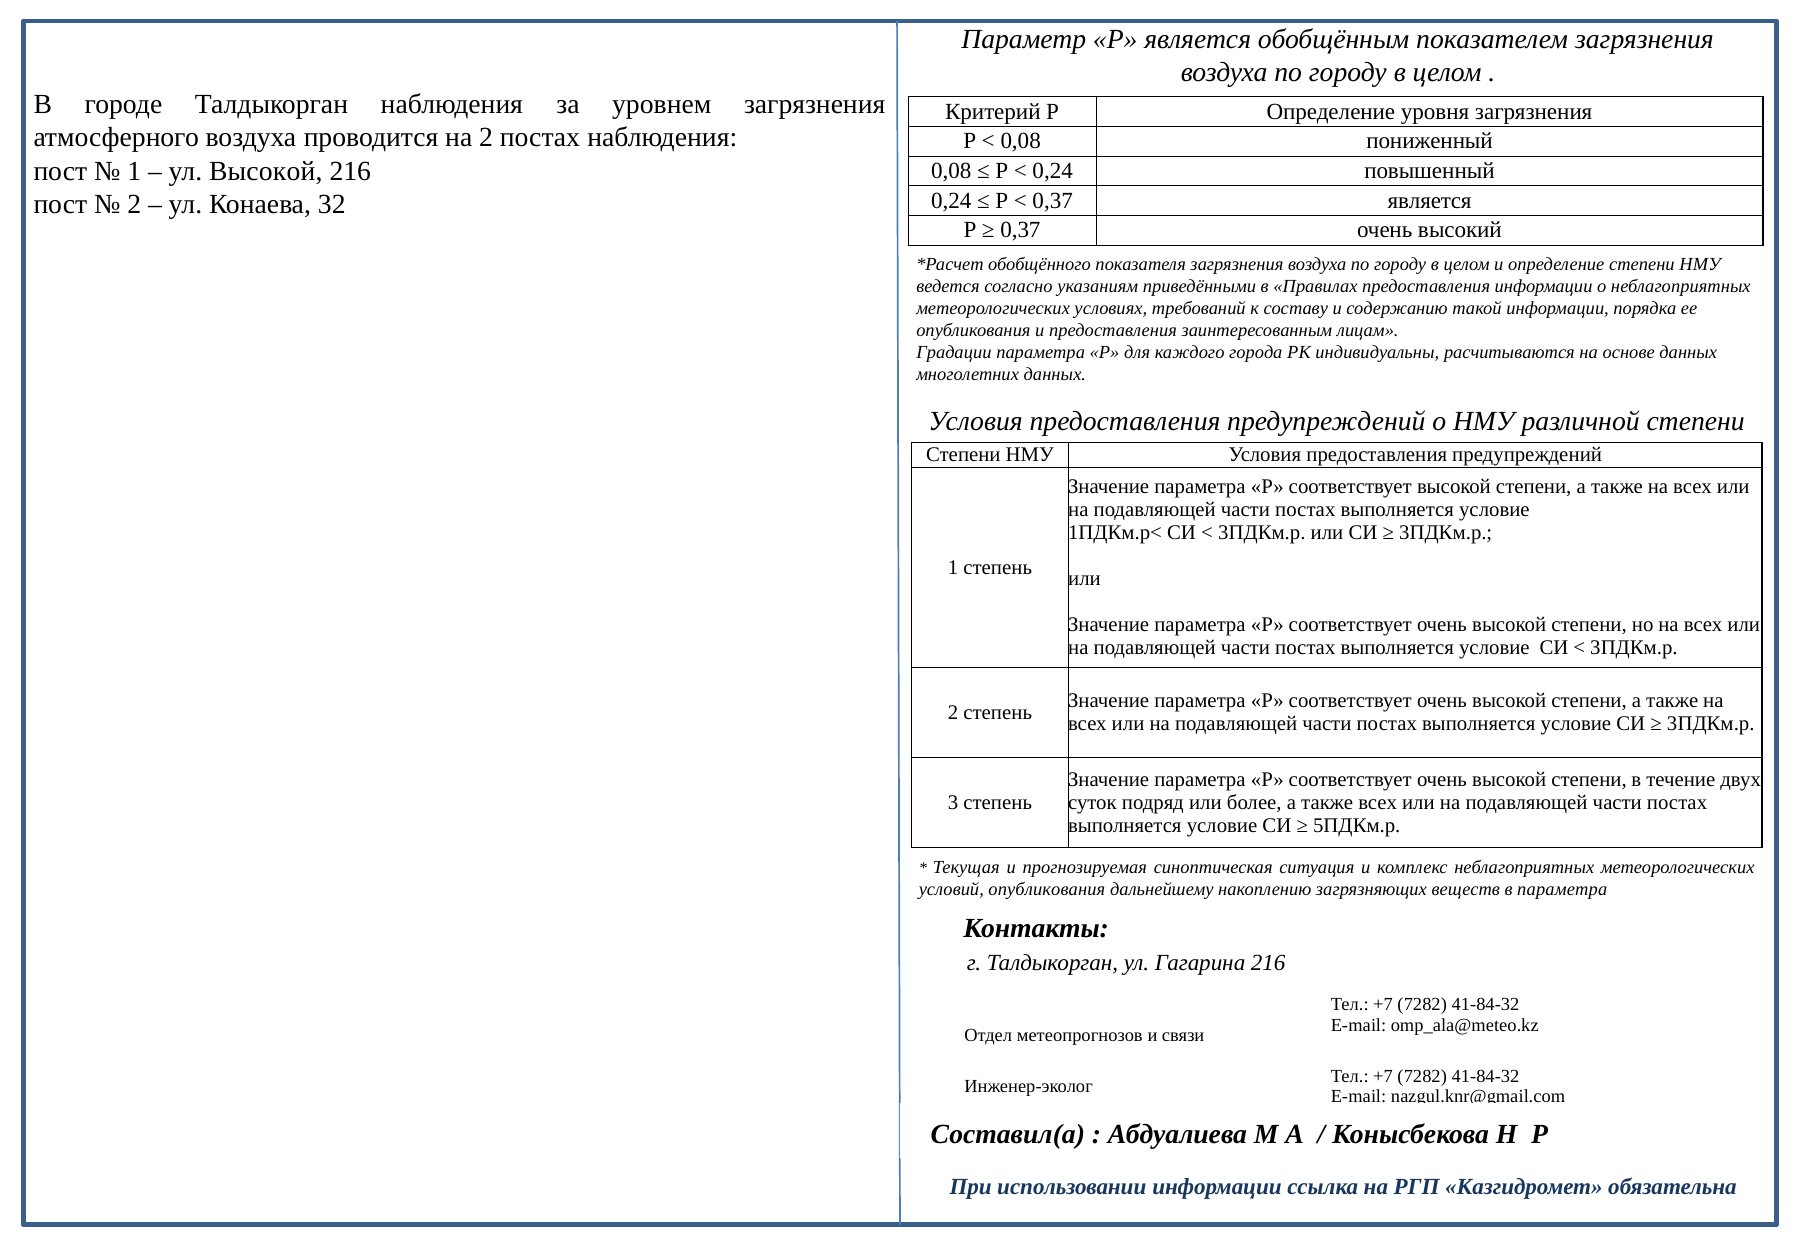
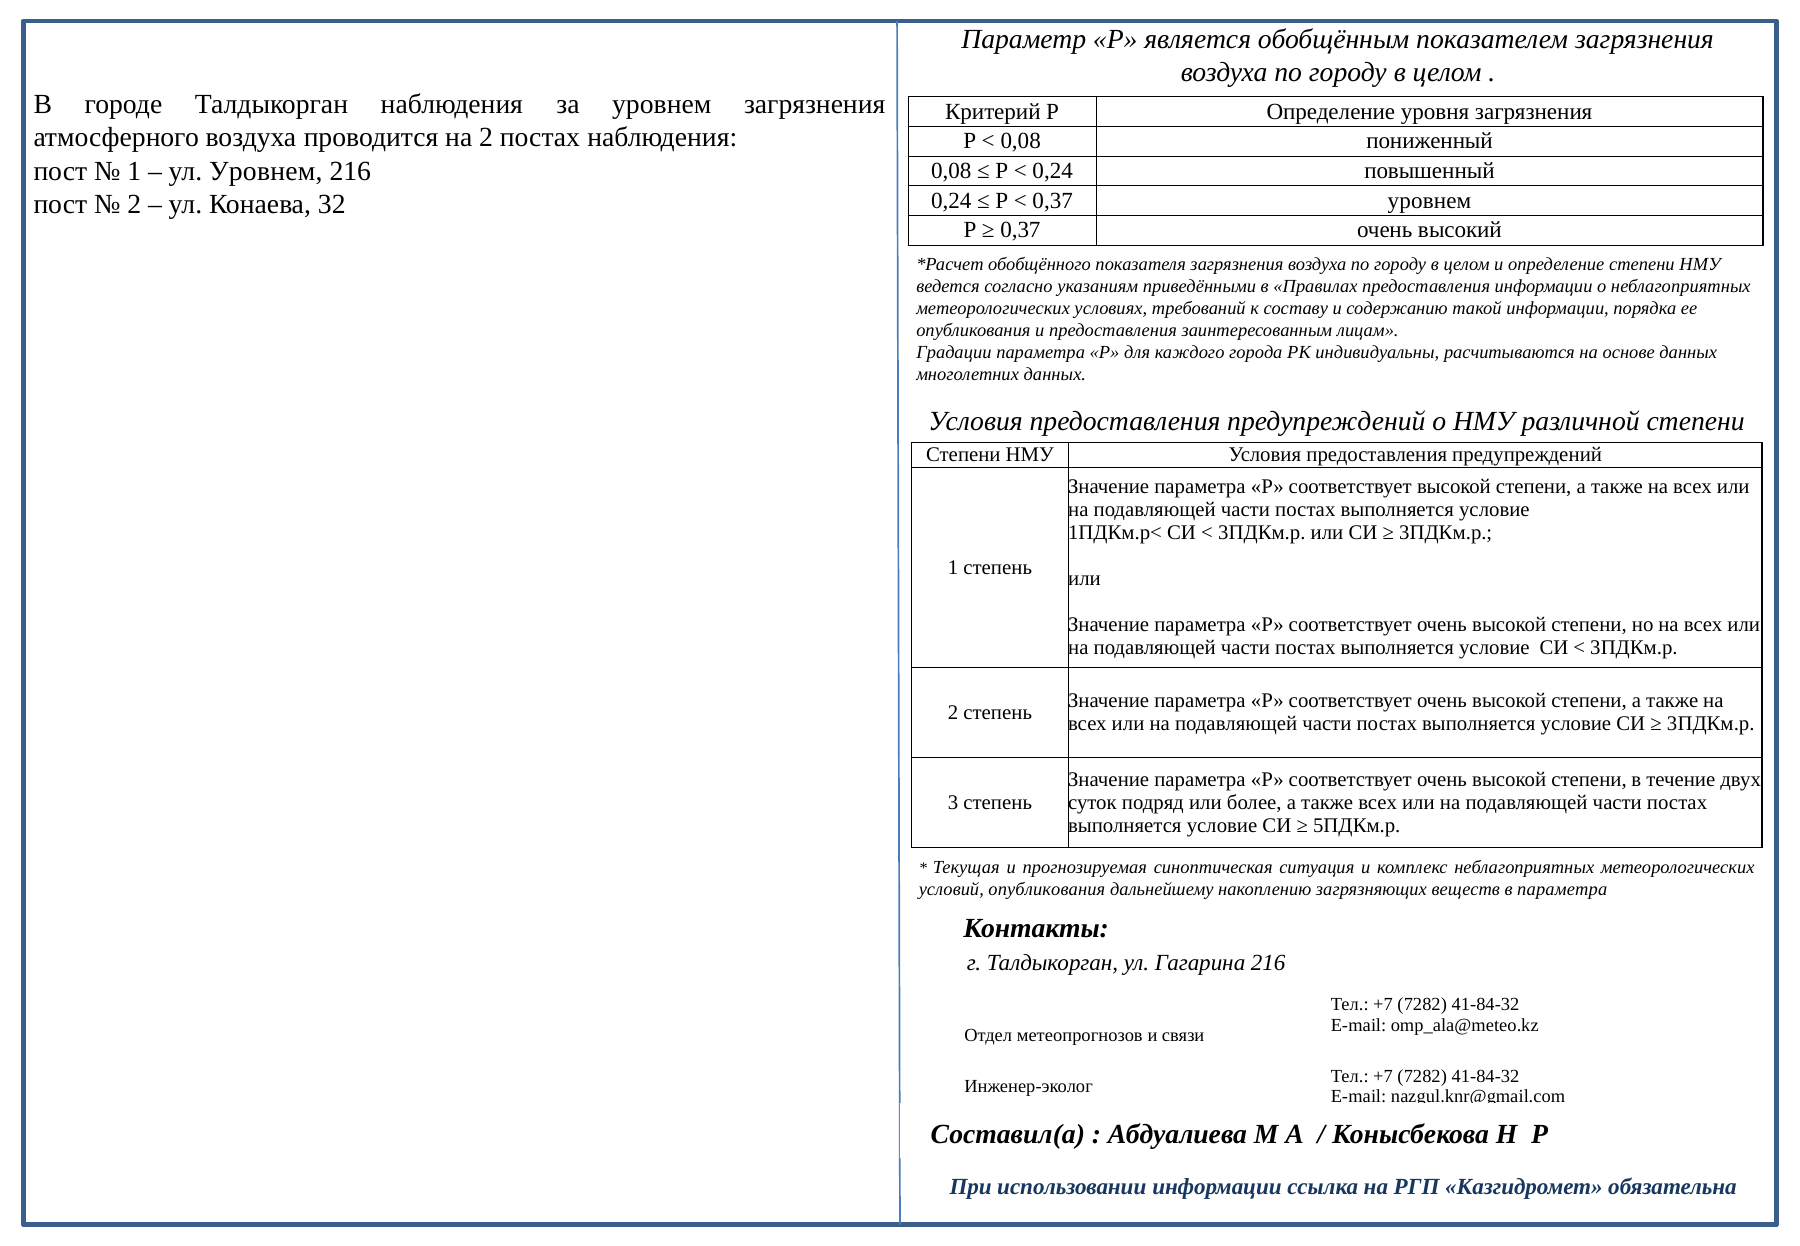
ул Высокой: Высокой -> Уровнем (266, 171)
0,37 является: является -> уровнем (1430, 201)
